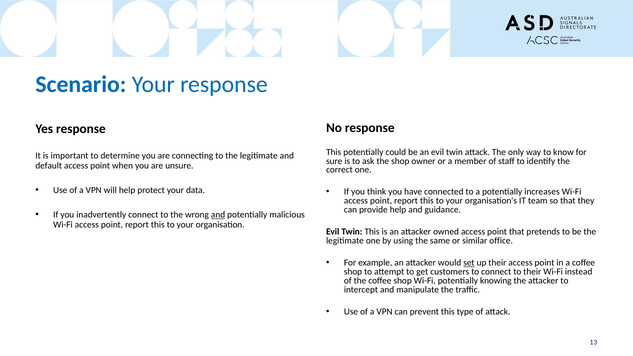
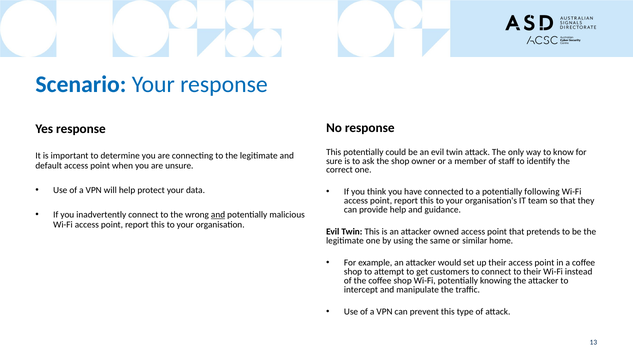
increases: increases -> following (542, 192)
office: office -> home (501, 241)
set underline: present -> none (469, 263)
